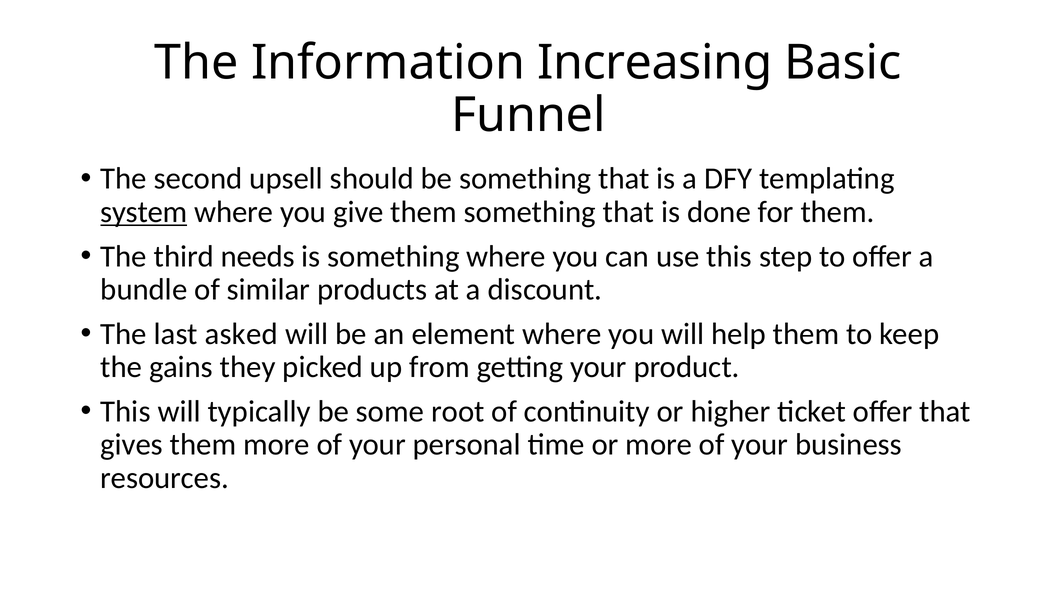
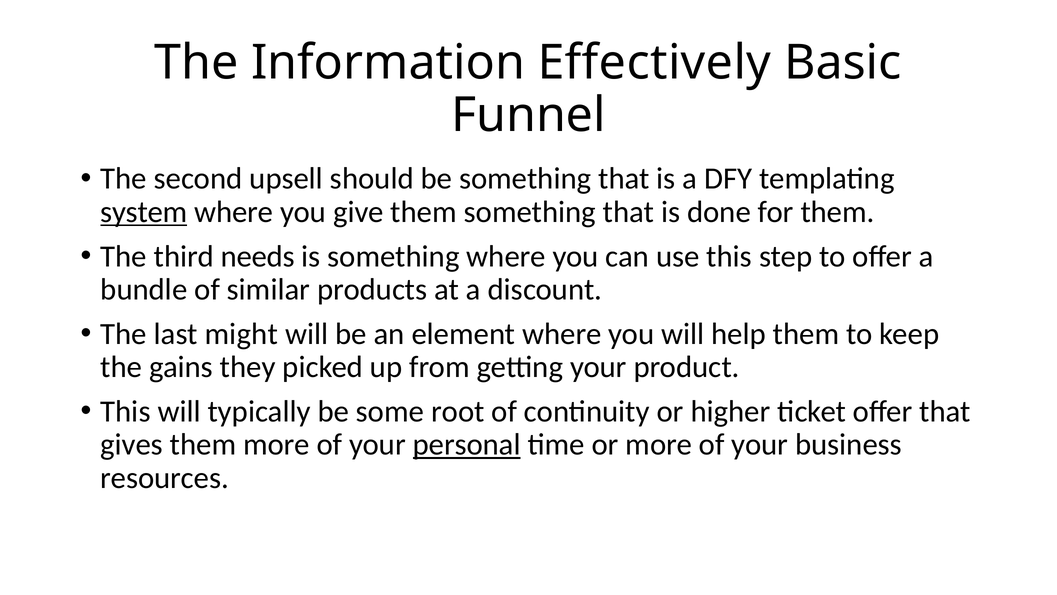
Increasing: Increasing -> Effectively (654, 63)
asked: asked -> might (241, 334)
personal underline: none -> present (467, 444)
